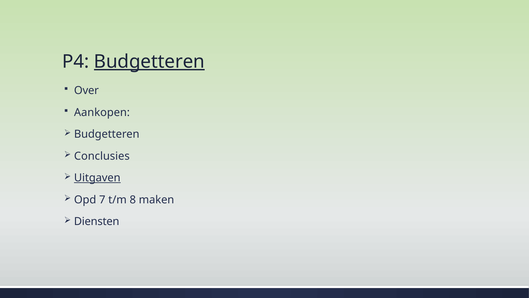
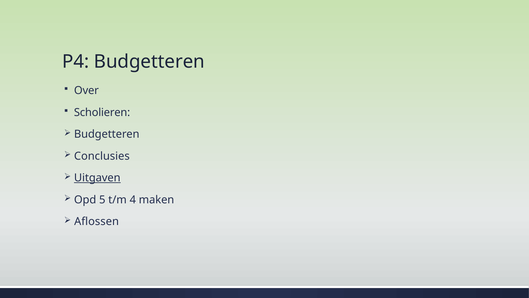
Budgetteren underline: present -> none (149, 62)
Aankopen: Aankopen -> Scholieren (102, 112)
7: 7 -> 5 (102, 199)
8: 8 -> 4 (133, 199)
Diensten: Diensten -> Aflossen (97, 221)
